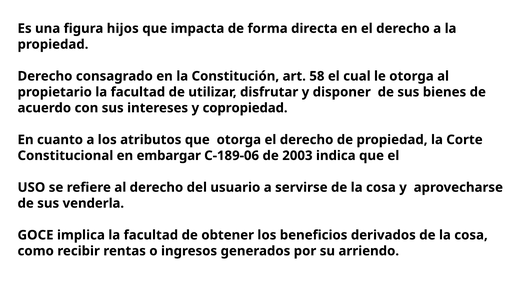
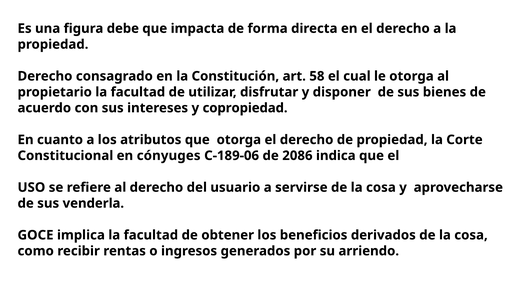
hijos: hijos -> debe (123, 28)
embargar: embargar -> cónyuges (169, 156)
2003: 2003 -> 2086 (297, 156)
